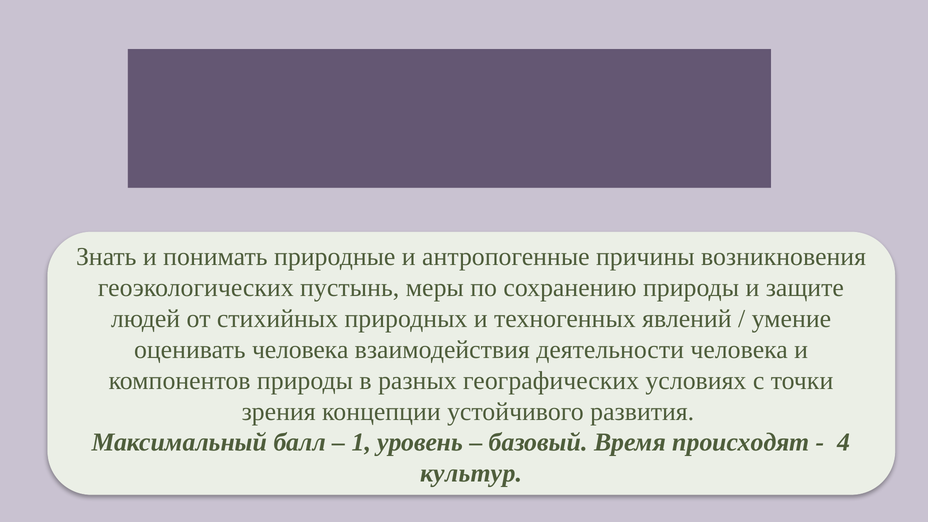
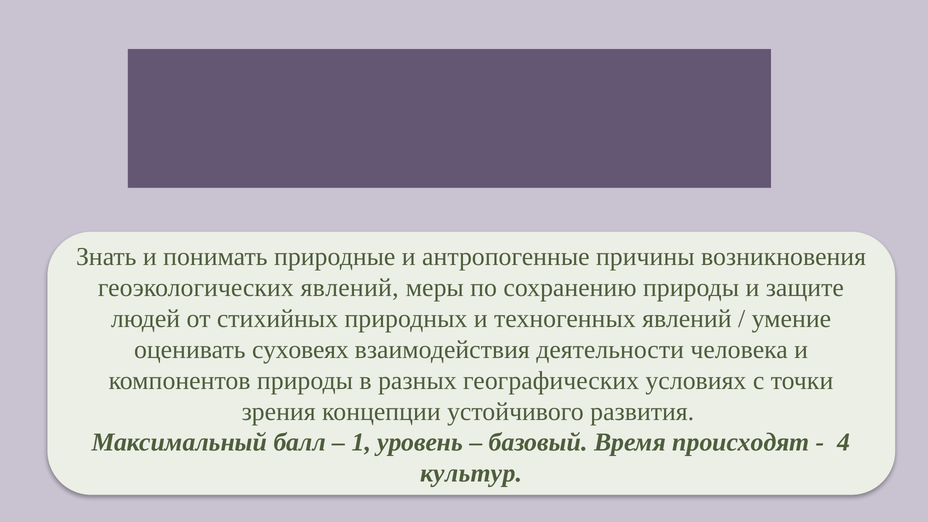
геоэкологических пустынь: пустынь -> явлений (350, 288)
оценивать человека: человека -> суховеях (300, 350)
